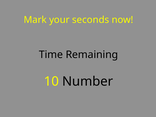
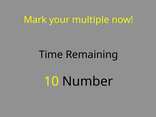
seconds: seconds -> multiple (91, 20)
